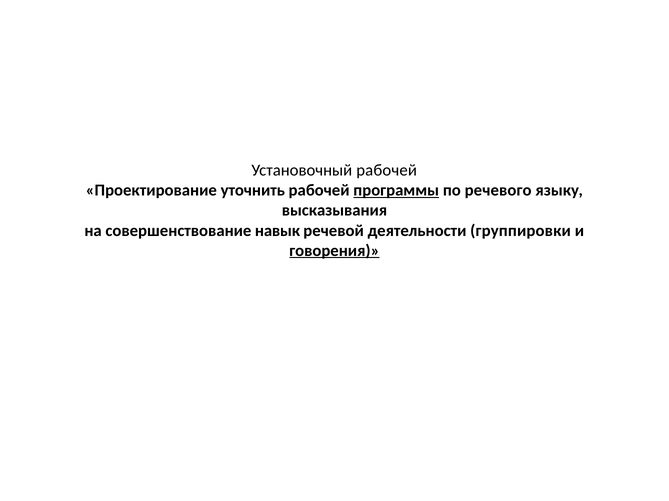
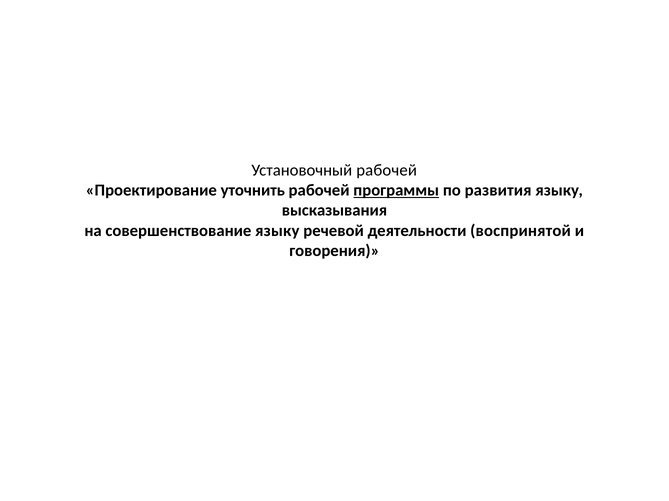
речевого: речевого -> развития (498, 191)
совершенствование навык: навык -> языку (277, 231)
группировки: группировки -> воспринятой (521, 231)
говорения underline: present -> none (334, 251)
